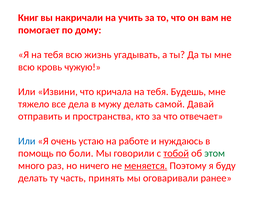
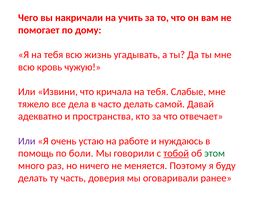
Книг: Книг -> Чего (28, 18)
Будешь: Будешь -> Слабые (188, 91)
мужу: мужу -> часто (110, 104)
отправить: отправить -> адекватно (40, 116)
Или colour: blue -> purple (27, 141)
меняется underline: present -> none (146, 165)
принять: принять -> доверия (106, 177)
